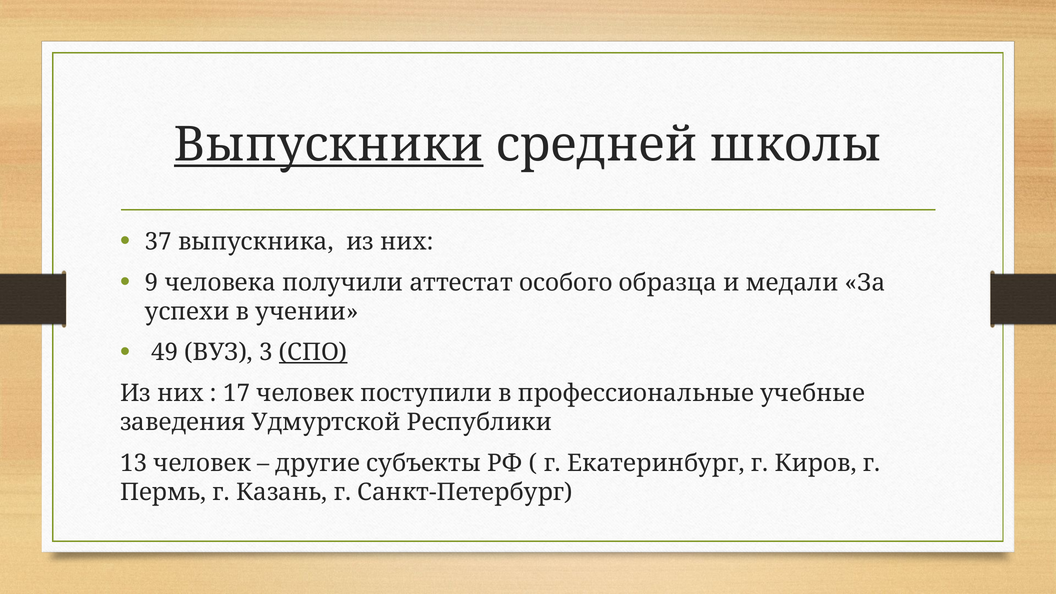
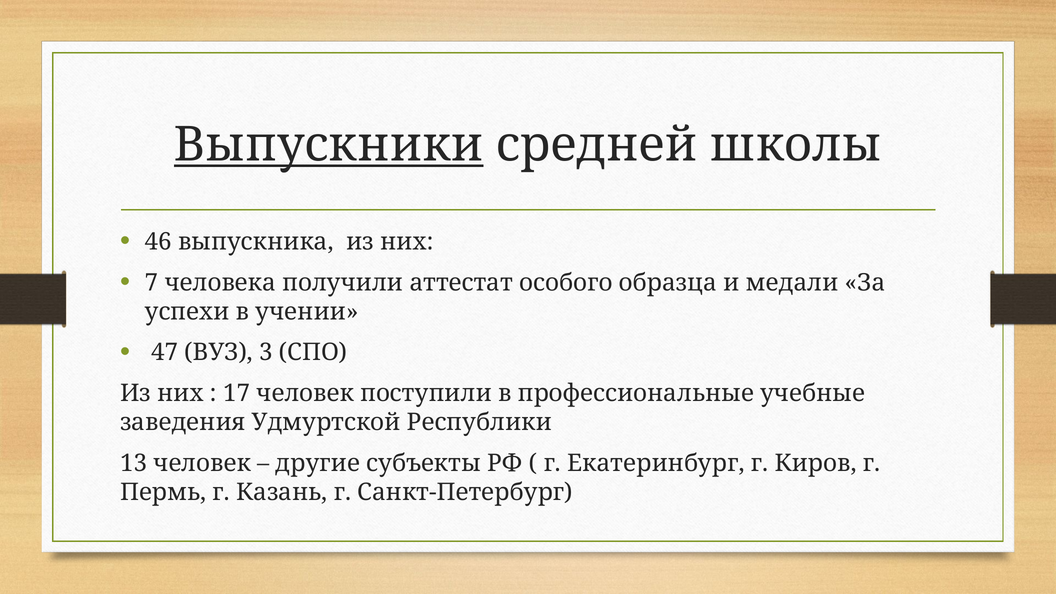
37: 37 -> 46 (158, 242)
9: 9 -> 7 (152, 283)
49: 49 -> 47 (165, 352)
СПО underline: present -> none (313, 352)
